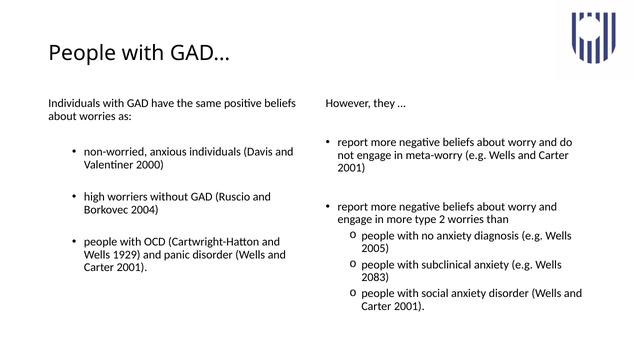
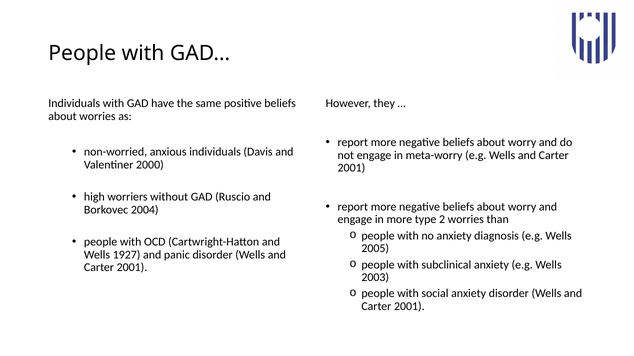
1929: 1929 -> 1927 (127, 255)
2083: 2083 -> 2003 (375, 278)
